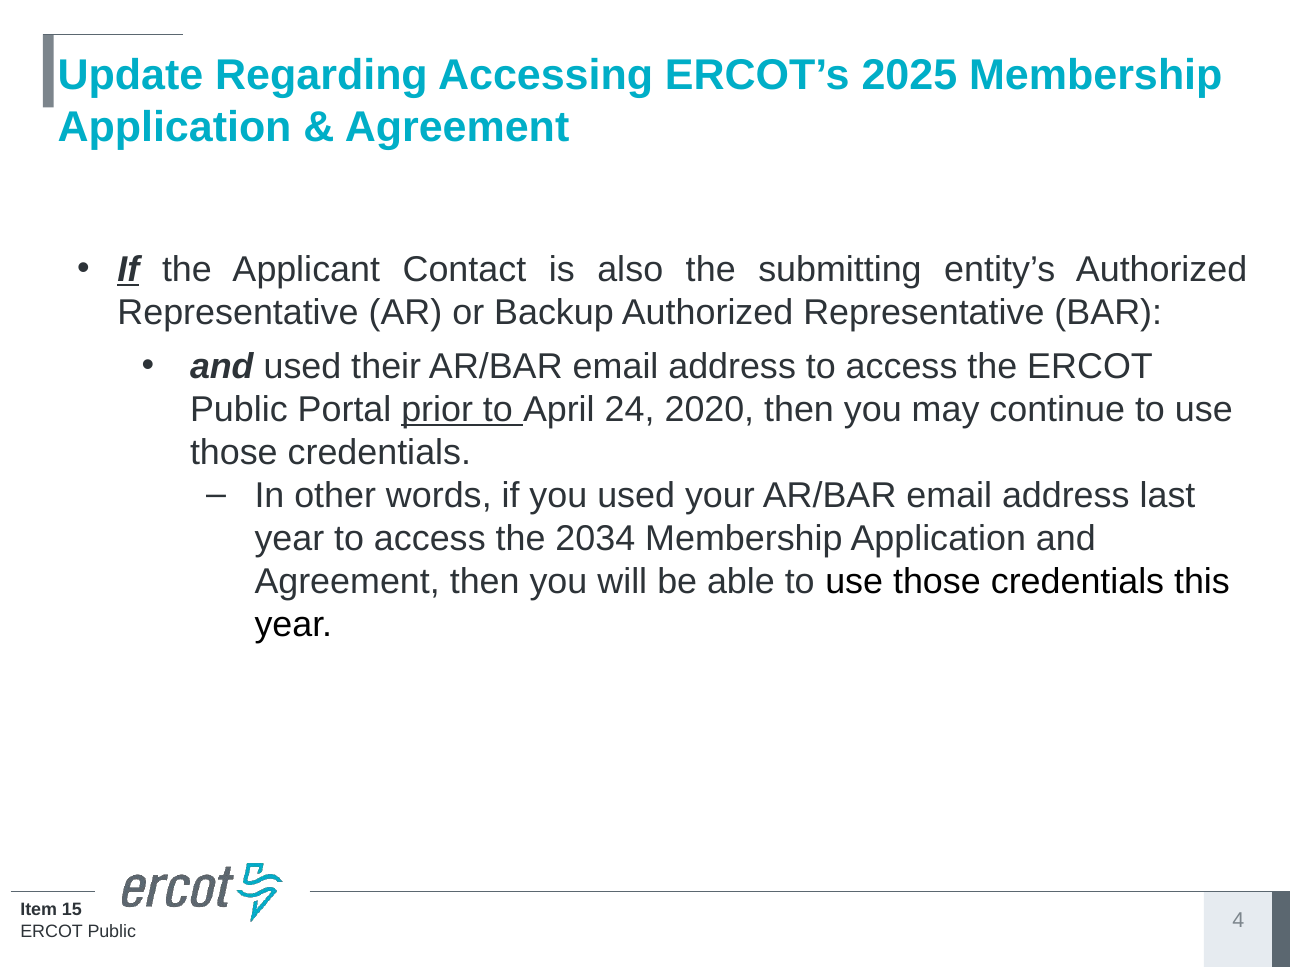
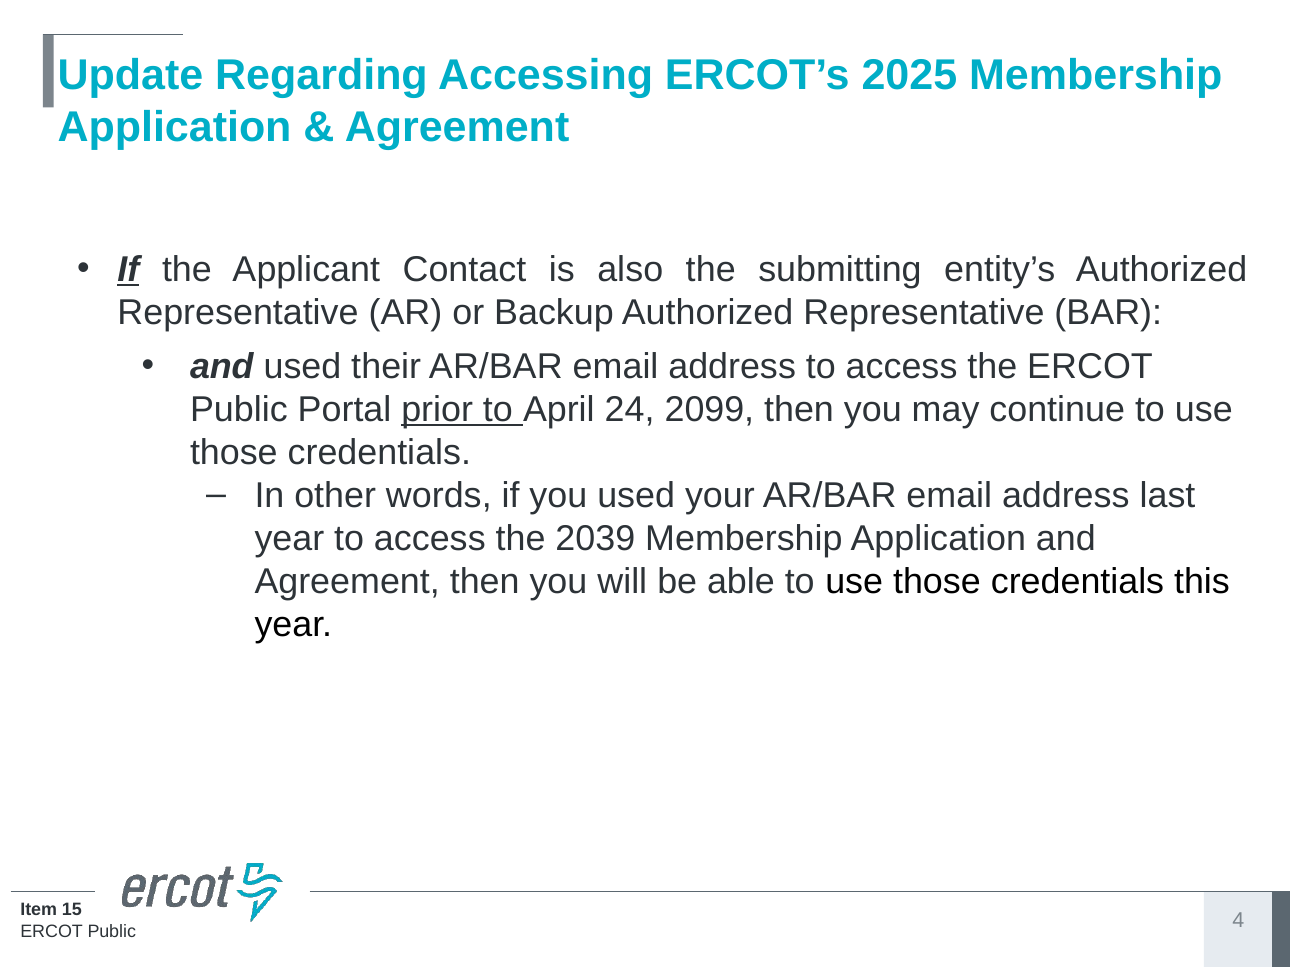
2020: 2020 -> 2099 (709, 410)
2034: 2034 -> 2039 (595, 539)
